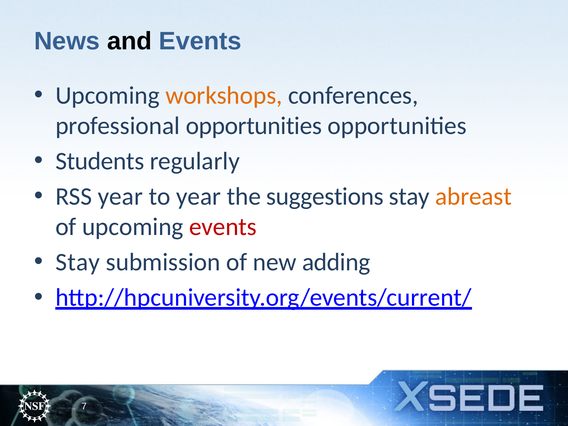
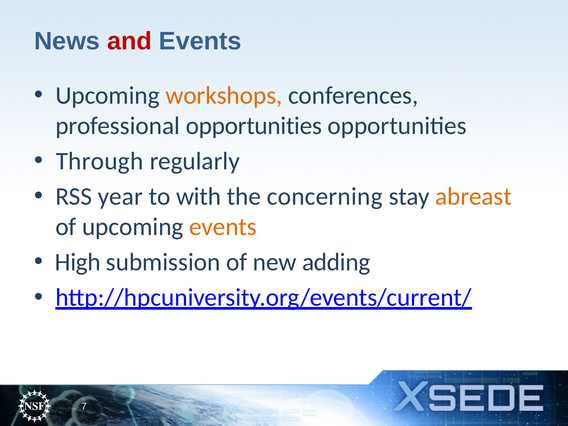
and colour: black -> red (129, 41)
Students: Students -> Through (100, 161)
to year: year -> with (199, 197)
suggestions: suggestions -> concerning (325, 197)
events colour: red -> orange (223, 227)
Stay: Stay -> High (78, 262)
